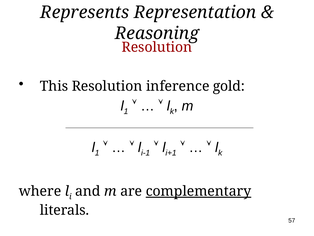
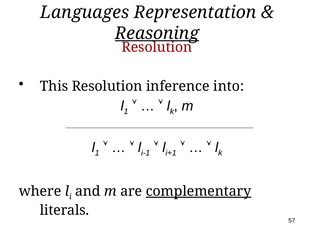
Represents: Represents -> Languages (85, 12)
Reasoning underline: none -> present (157, 33)
gold: gold -> into (229, 86)
